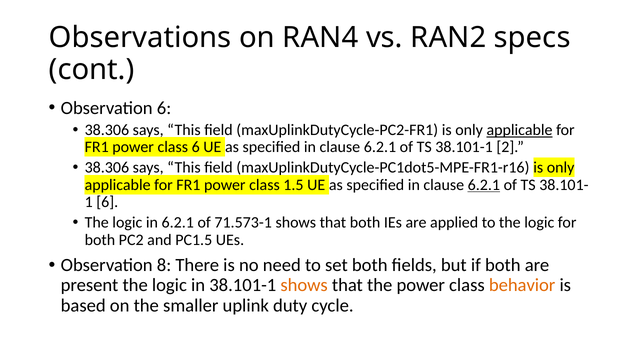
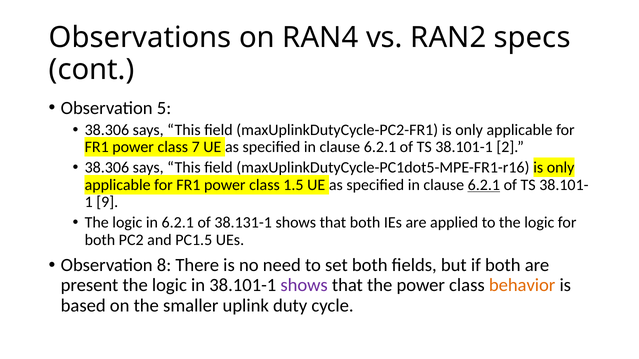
Observation 6: 6 -> 5 (164, 108)
applicable underline: present -> none (520, 130)
class 6: 6 -> 7 (196, 147)
6: 6 -> 9 (107, 202)
71.573-1: 71.573-1 -> 38.131-1 (243, 223)
shows colour: orange -> purple (304, 286)
